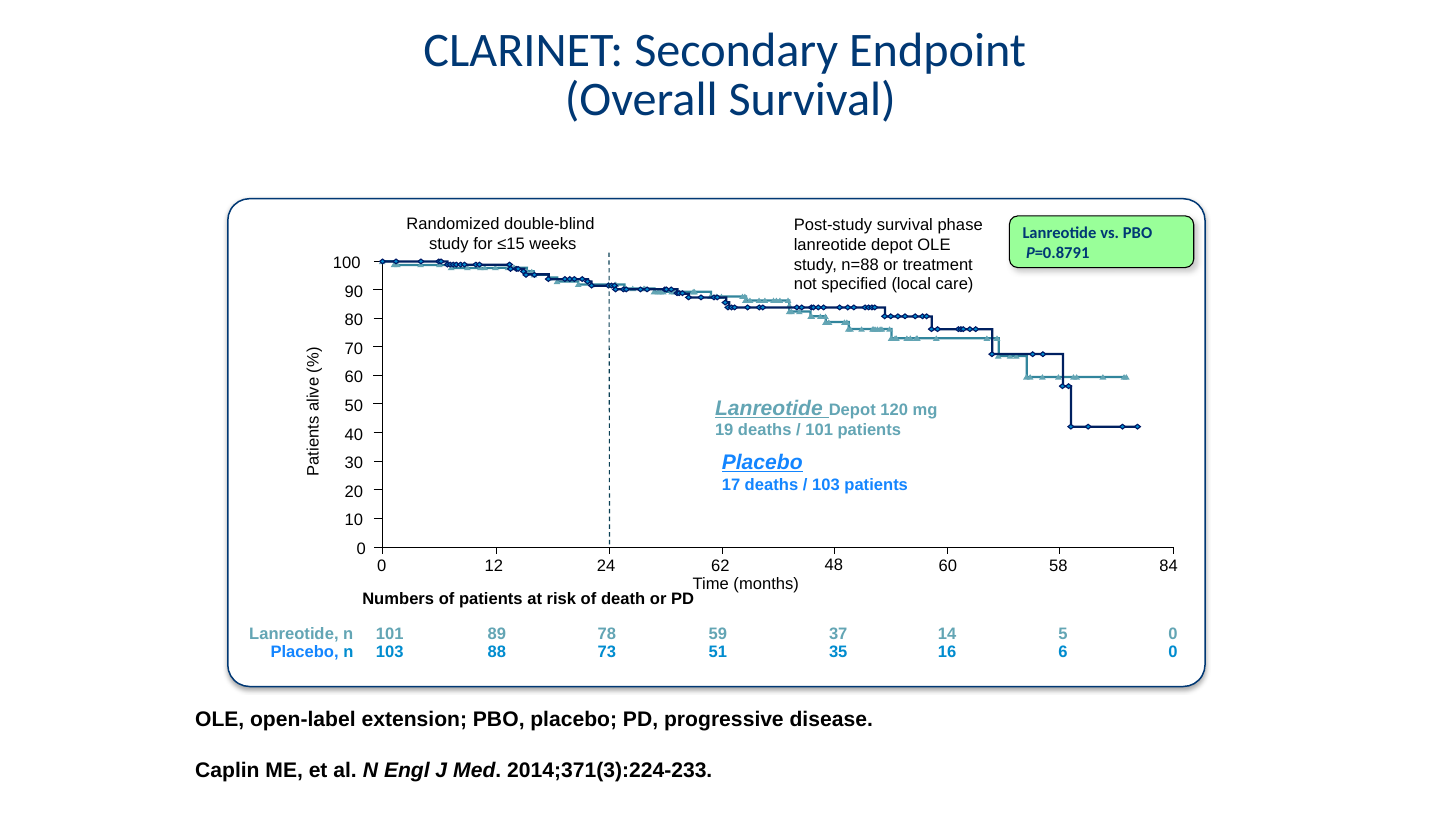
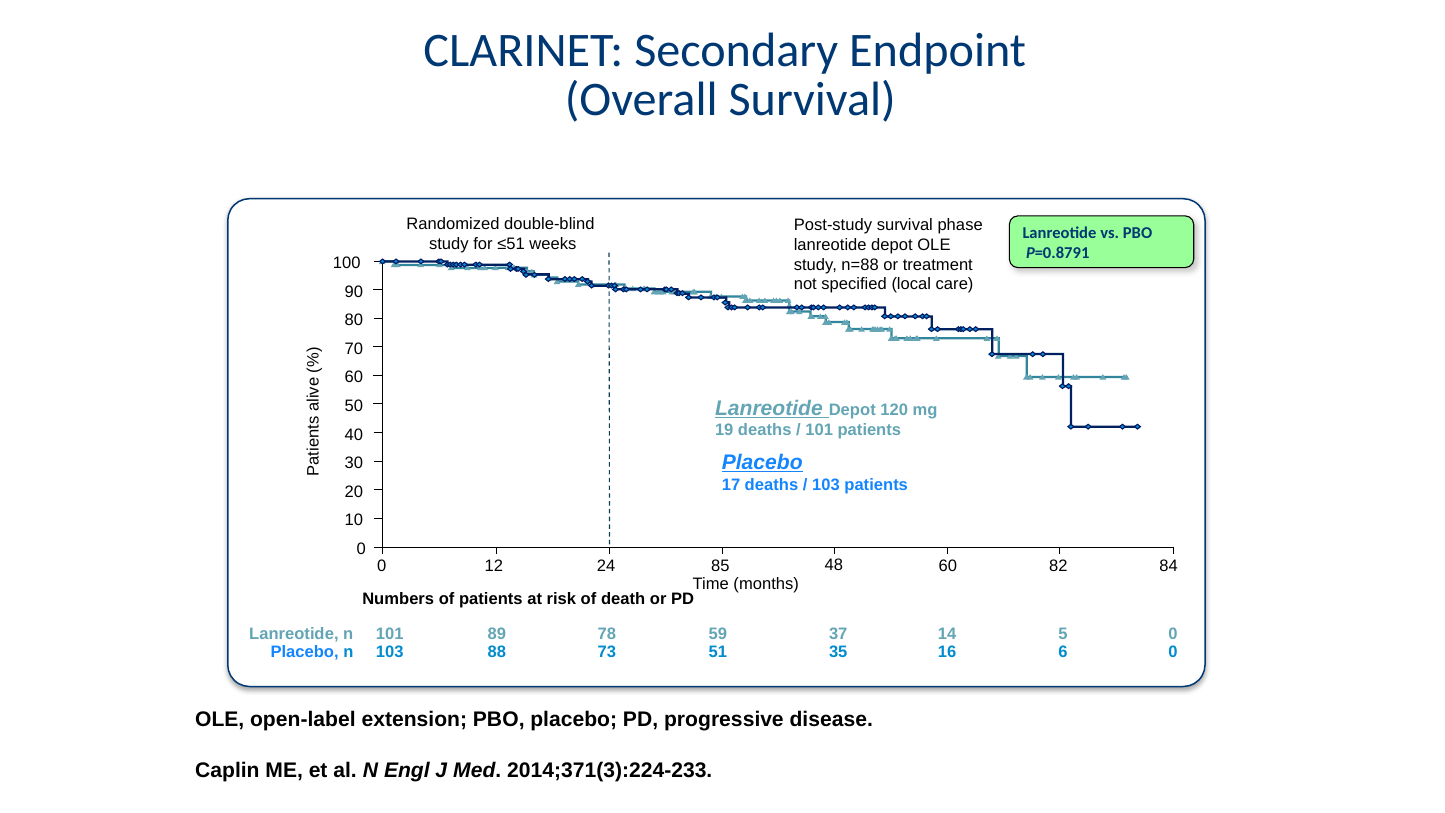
≤15: ≤15 -> ≤51 (511, 244)
62: 62 -> 85 (720, 566)
58: 58 -> 82 (1058, 566)
